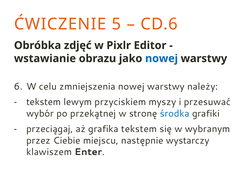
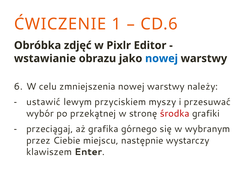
5: 5 -> 1 (116, 24)
tekstem: tekstem -> ustawić (44, 102)
środka colour: blue -> red (175, 113)
grafika tekstem: tekstem -> górnego (139, 129)
